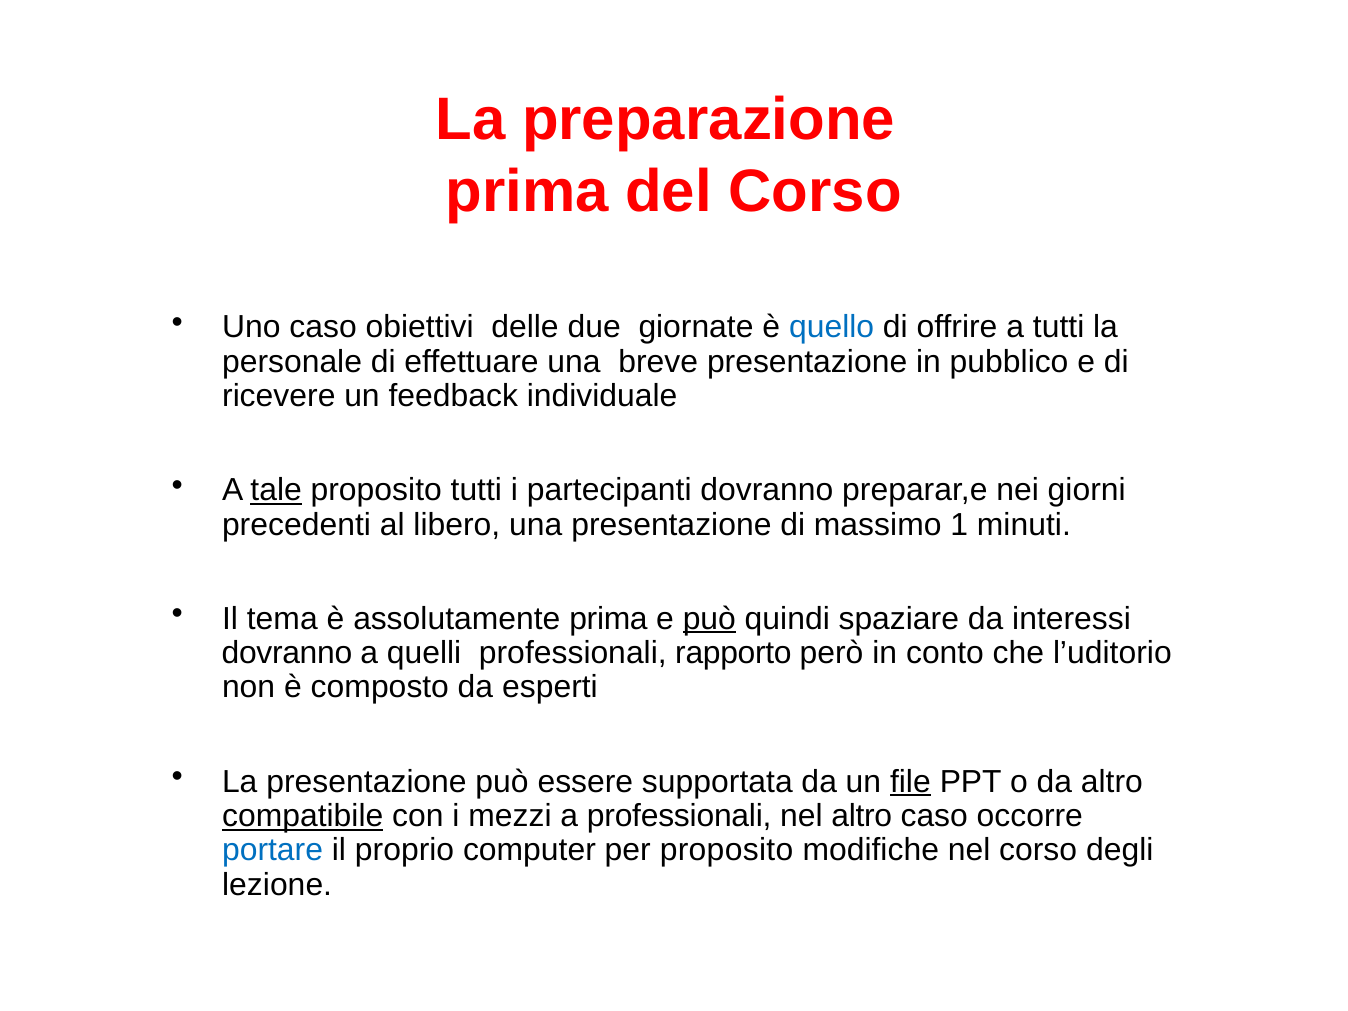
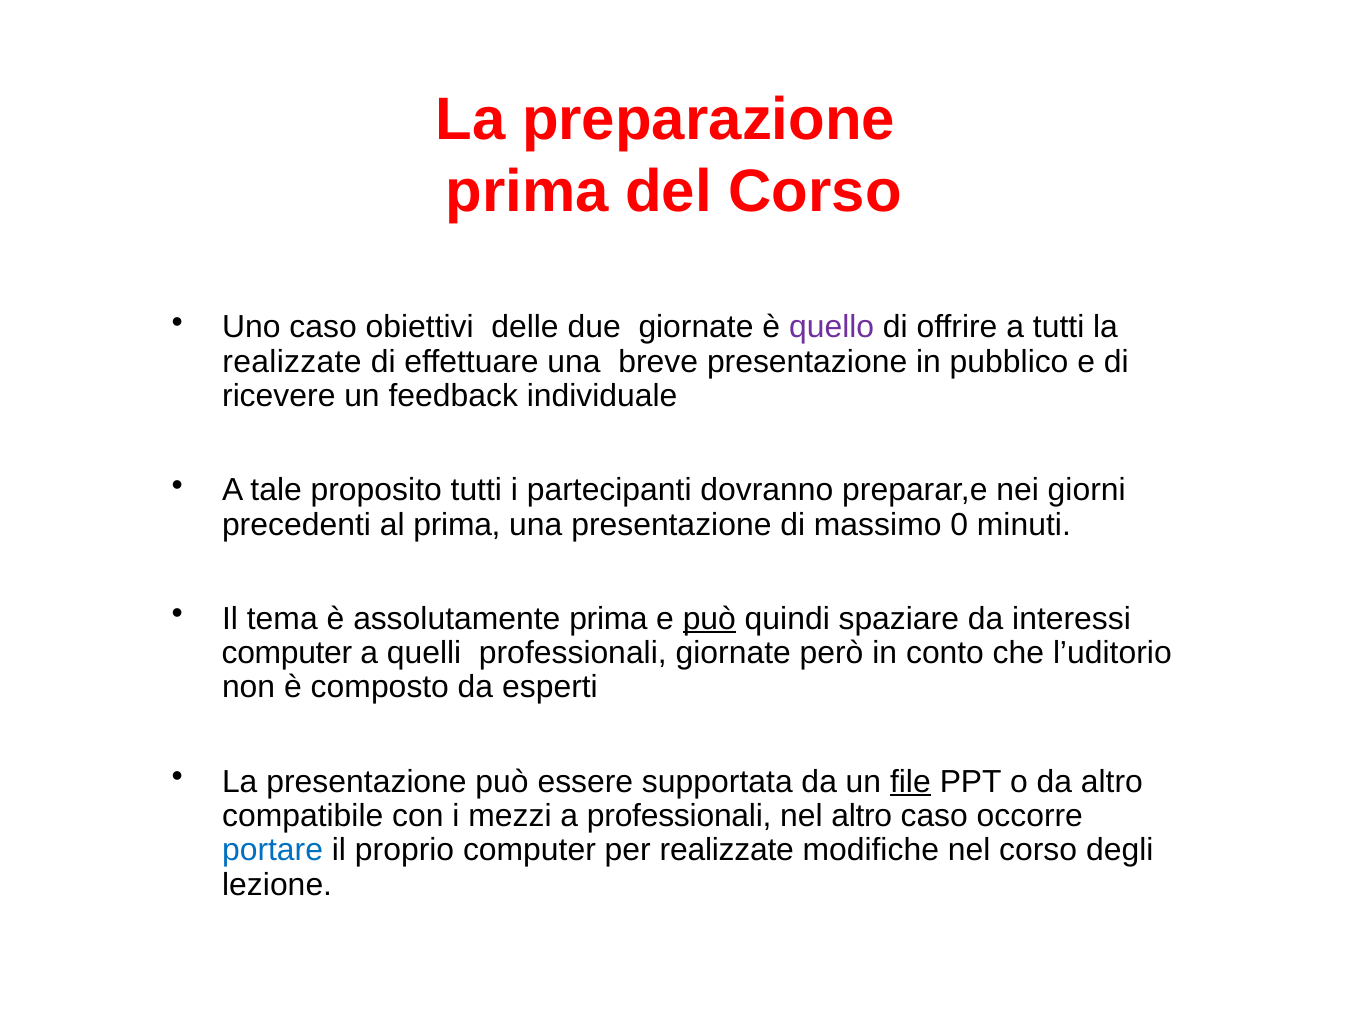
quello colour: blue -> purple (832, 327)
personale: personale -> realizzate (292, 362)
tale underline: present -> none (276, 490)
al libero: libero -> prima (457, 525)
1: 1 -> 0 (959, 525)
dovranno: dovranno -> computer (287, 653)
professionali rapporto: rapporto -> giornate (733, 653)
compatibile underline: present -> none (303, 816)
per proposito: proposito -> realizzate (727, 850)
